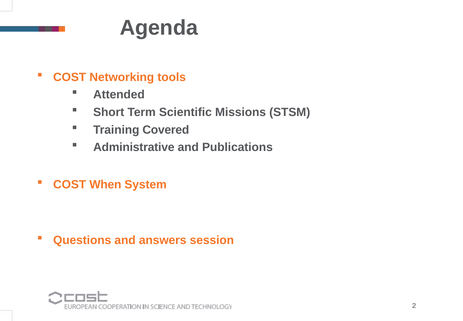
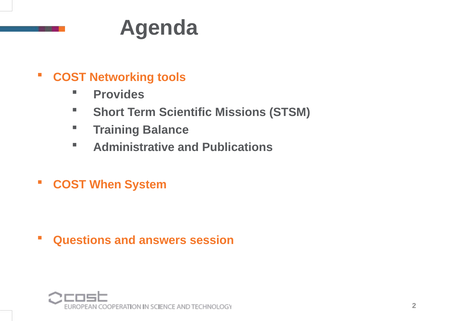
Attended: Attended -> Provides (119, 95)
Covered: Covered -> Balance (166, 130)
